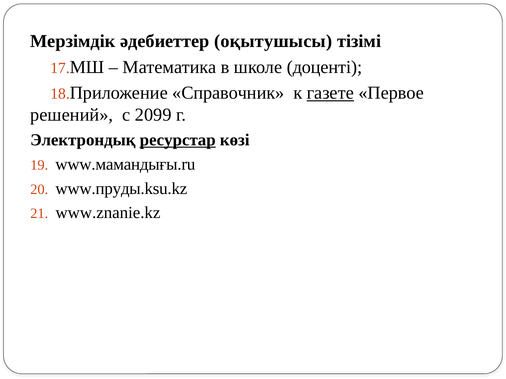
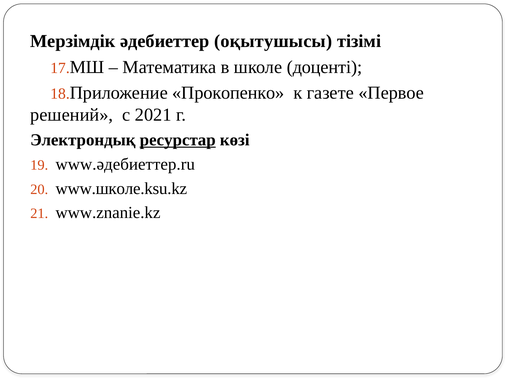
Справочник: Справочник -> Прокопенко (228, 93)
газете underline: present -> none (330, 93)
2099: 2099 -> 2021 (153, 115)
www.мамандығы.ru: www.мамандығы.ru -> www.әдебиеттер.ru (125, 164)
www.пруды.ksu.kz: www.пруды.ksu.kz -> www.школе.ksu.kz (121, 189)
